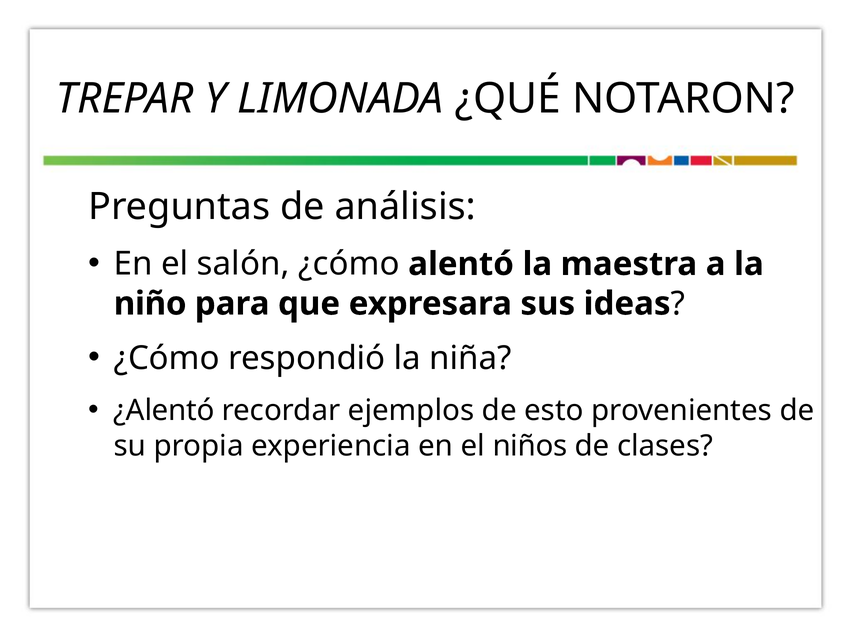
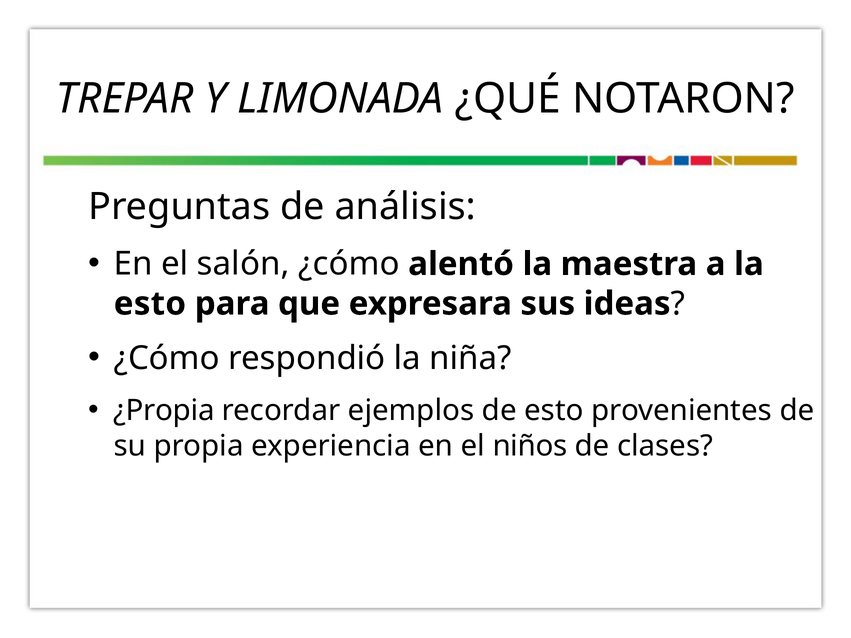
niño: niño -> esto (150, 304)
¿Alentó: ¿Alentó -> ¿Propia (164, 411)
